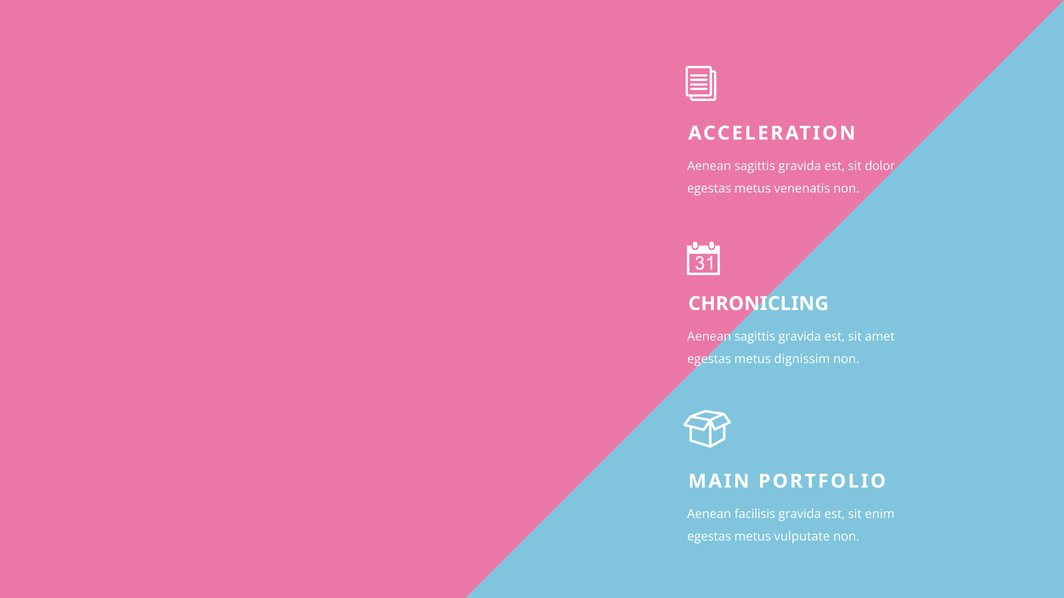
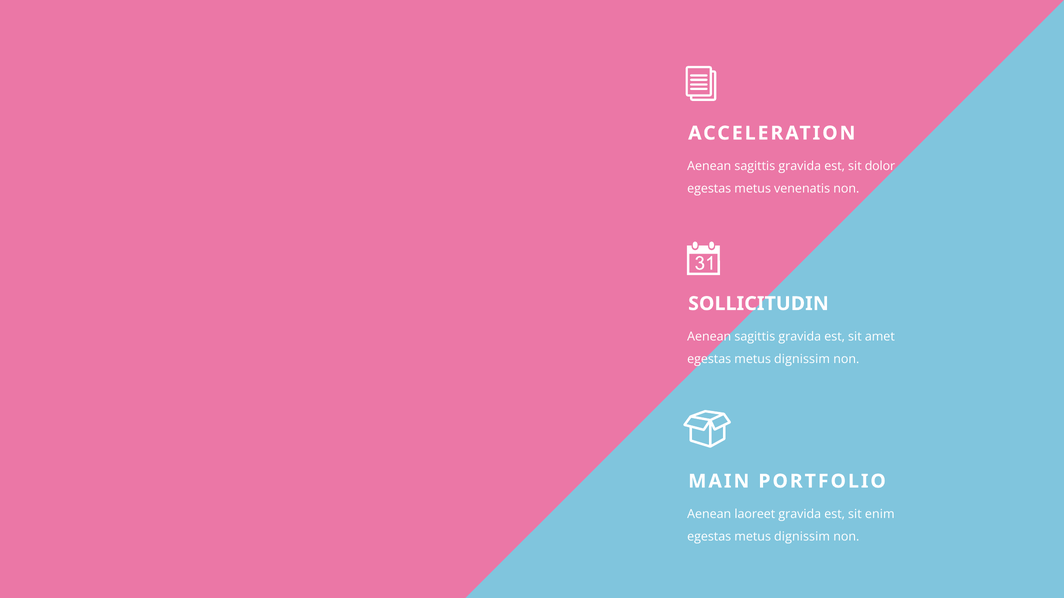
CHRONICLING: CHRONICLING -> SOLLICITUDIN (758, 304)
facilisis: facilisis -> laoreet (755, 515)
vulputate: vulputate -> dignissim (802, 537)
